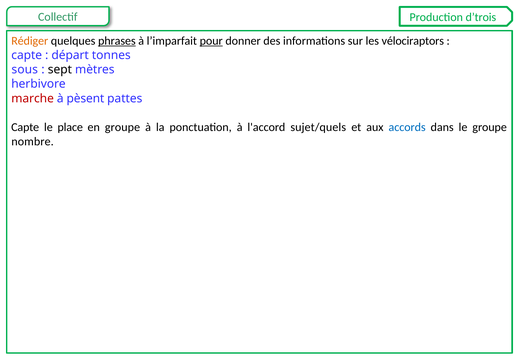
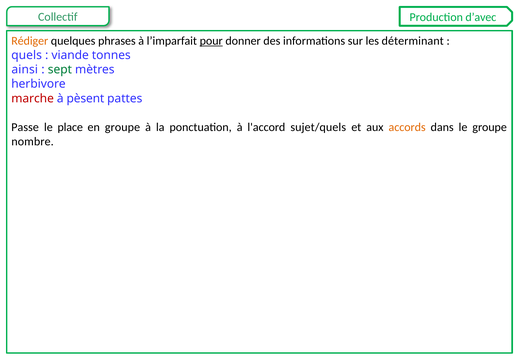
d’trois: d’trois -> d’avec (481, 17)
phrases underline: present -> none (117, 41)
vélociraptors: vélociraptors -> déterminant (413, 41)
capte: capte -> quels (27, 55)
départ: départ -> viande (70, 55)
sous: sous -> ainsi (25, 70)
sept colour: black -> green (60, 70)
Capte: Capte -> Passe (25, 127)
accords colour: blue -> orange (407, 127)
